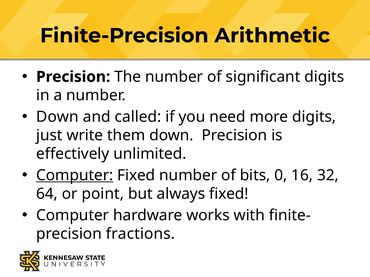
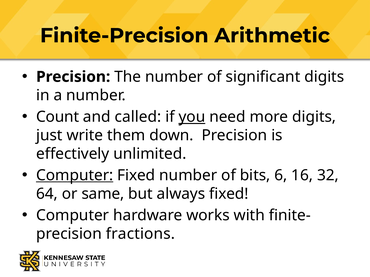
Down: Down -> Count (58, 117)
you underline: none -> present (192, 117)
0: 0 -> 6 (281, 176)
point: point -> same (103, 194)
